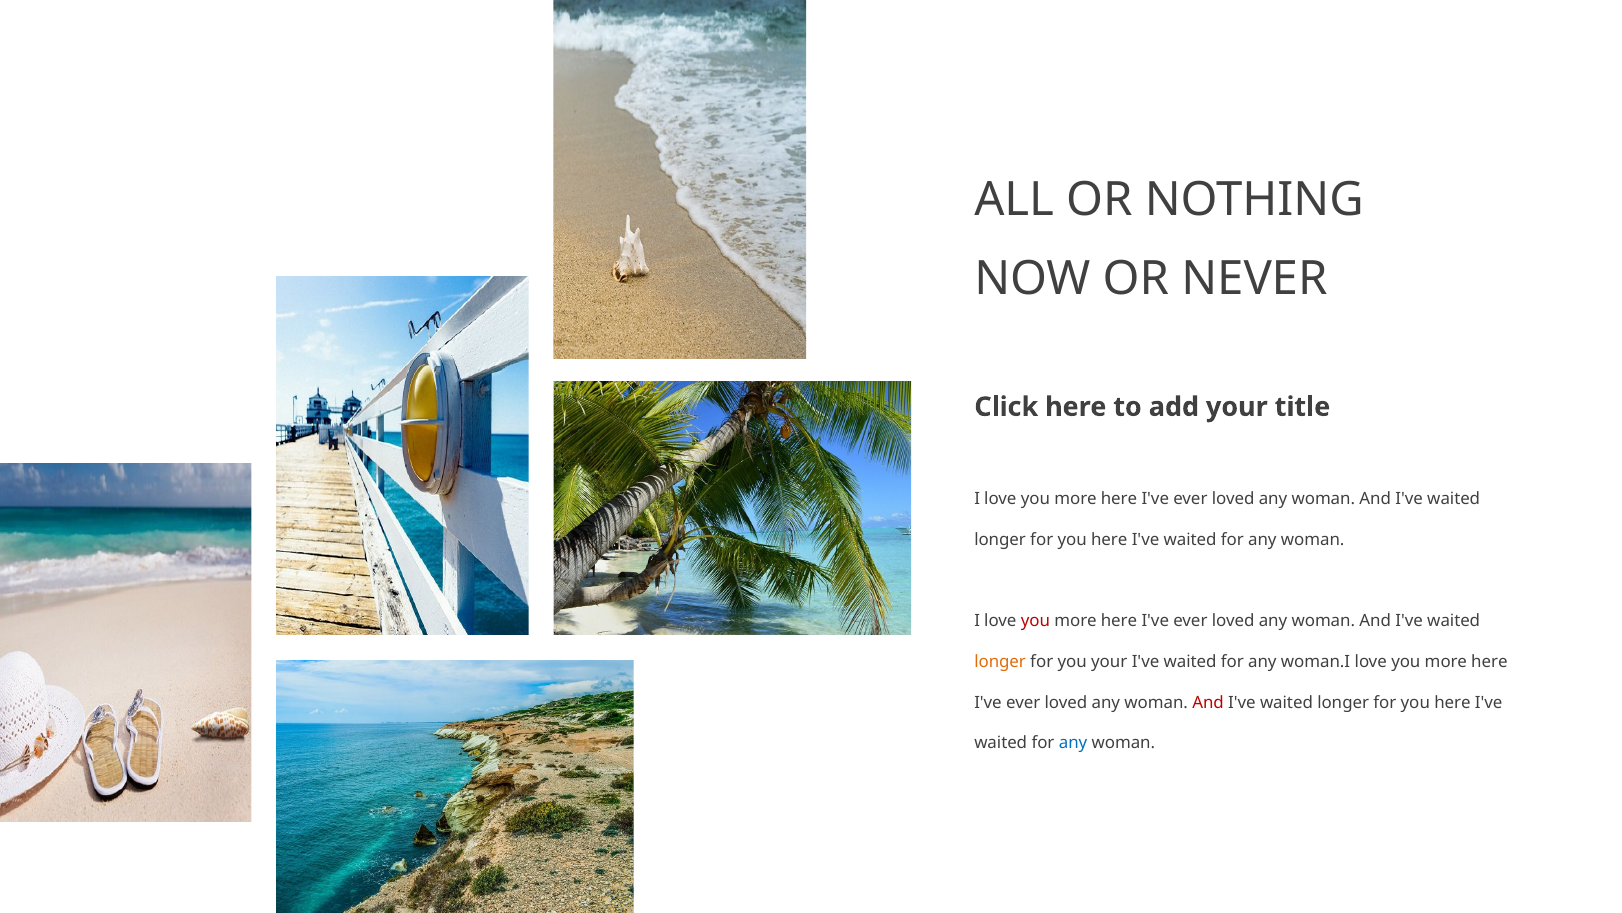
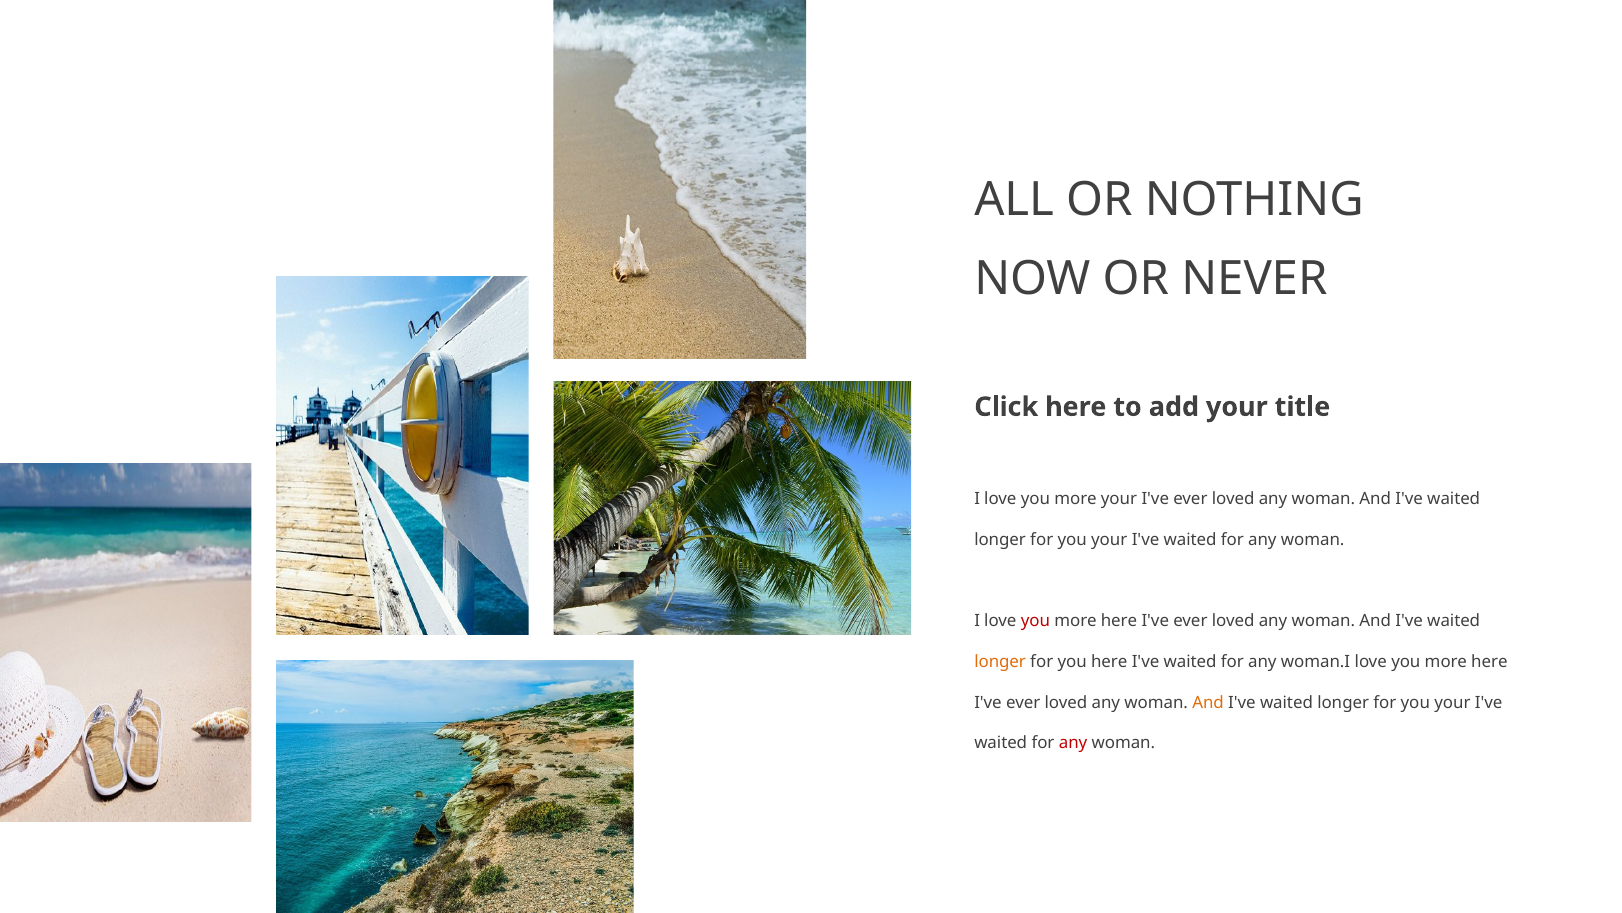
here: here -> your (1119, 499)
here: here -> your (1109, 540)
you your: your -> here (1109, 661)
And colour: red -> orange (1208, 702)
here: here -> your (1452, 702)
any colour: blue -> red (1073, 743)
